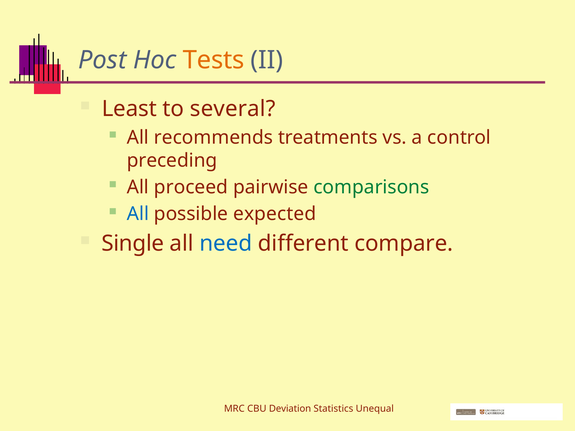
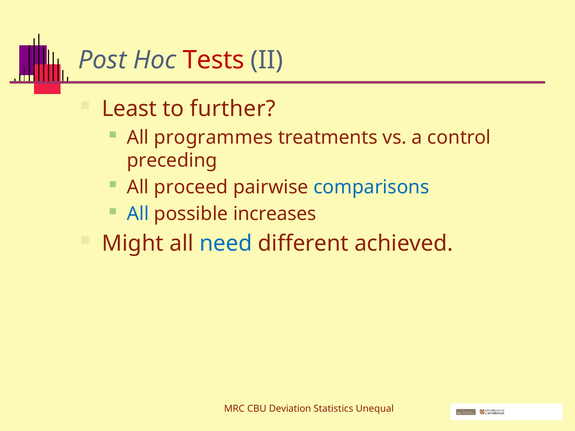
Tests colour: orange -> red (214, 60)
several: several -> further (233, 109)
recommends: recommends -> programmes (213, 137)
comparisons colour: green -> blue (371, 187)
expected: expected -> increases (275, 214)
Single: Single -> Might (133, 244)
compare: compare -> achieved (404, 244)
